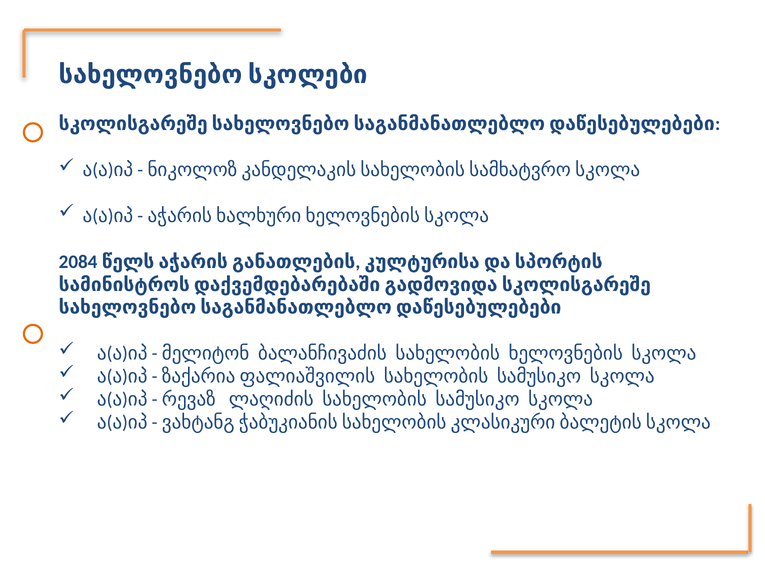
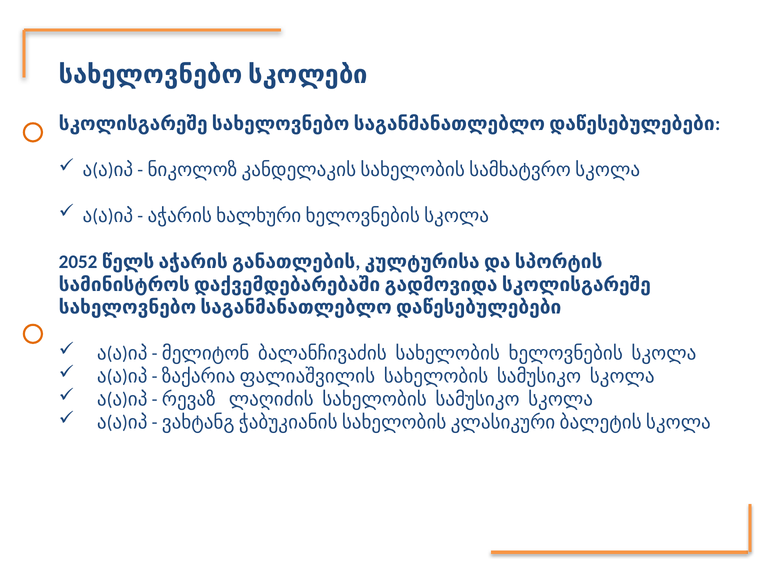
2084: 2084 -> 2052 (78, 262)
